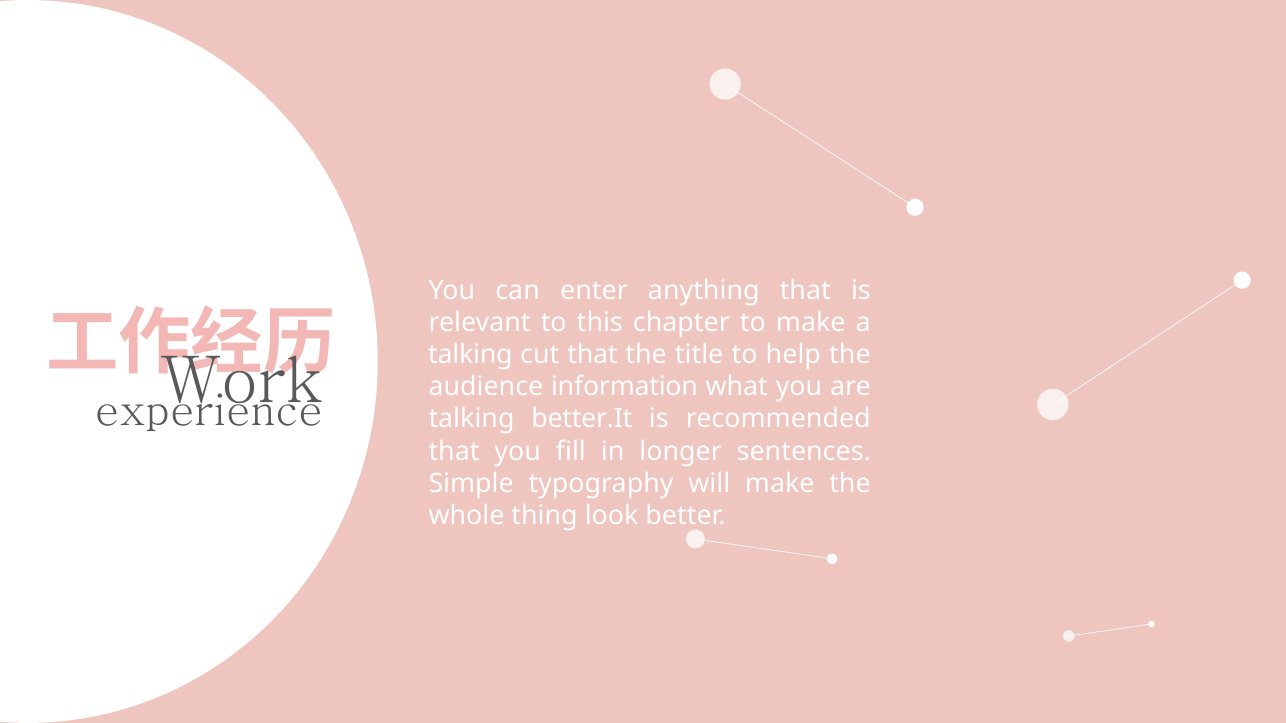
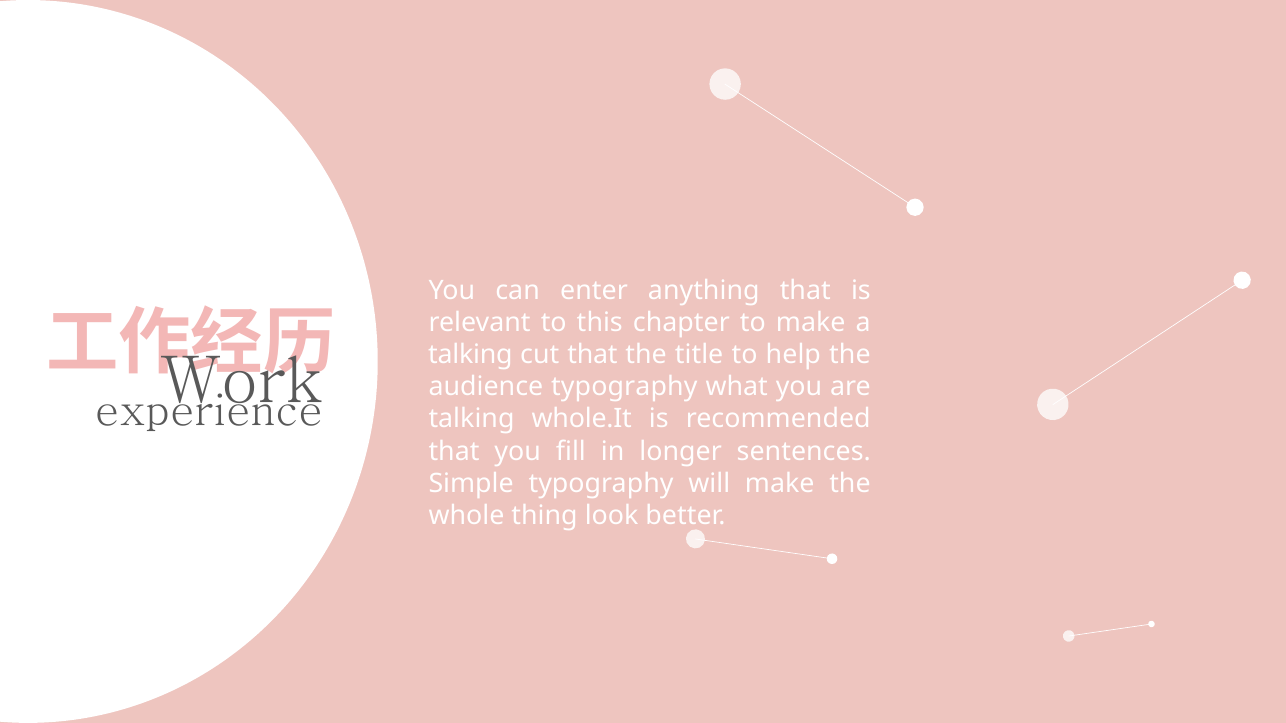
audience information: information -> typography (624, 387)
better.It: better.It -> whole.It (582, 419)
